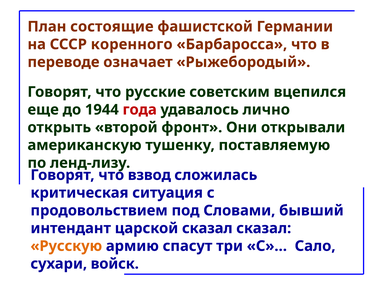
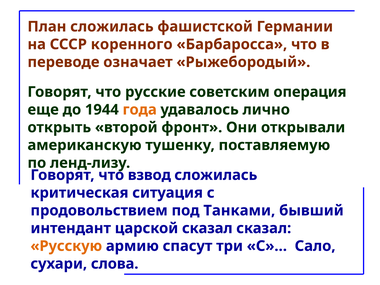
План состоящие: состоящие -> сложилась (112, 27)
вцепился: вцепился -> операция (310, 92)
года colour: red -> orange (140, 110)
Словами: Словами -> Танками (239, 211)
войск: войск -> слова (115, 264)
